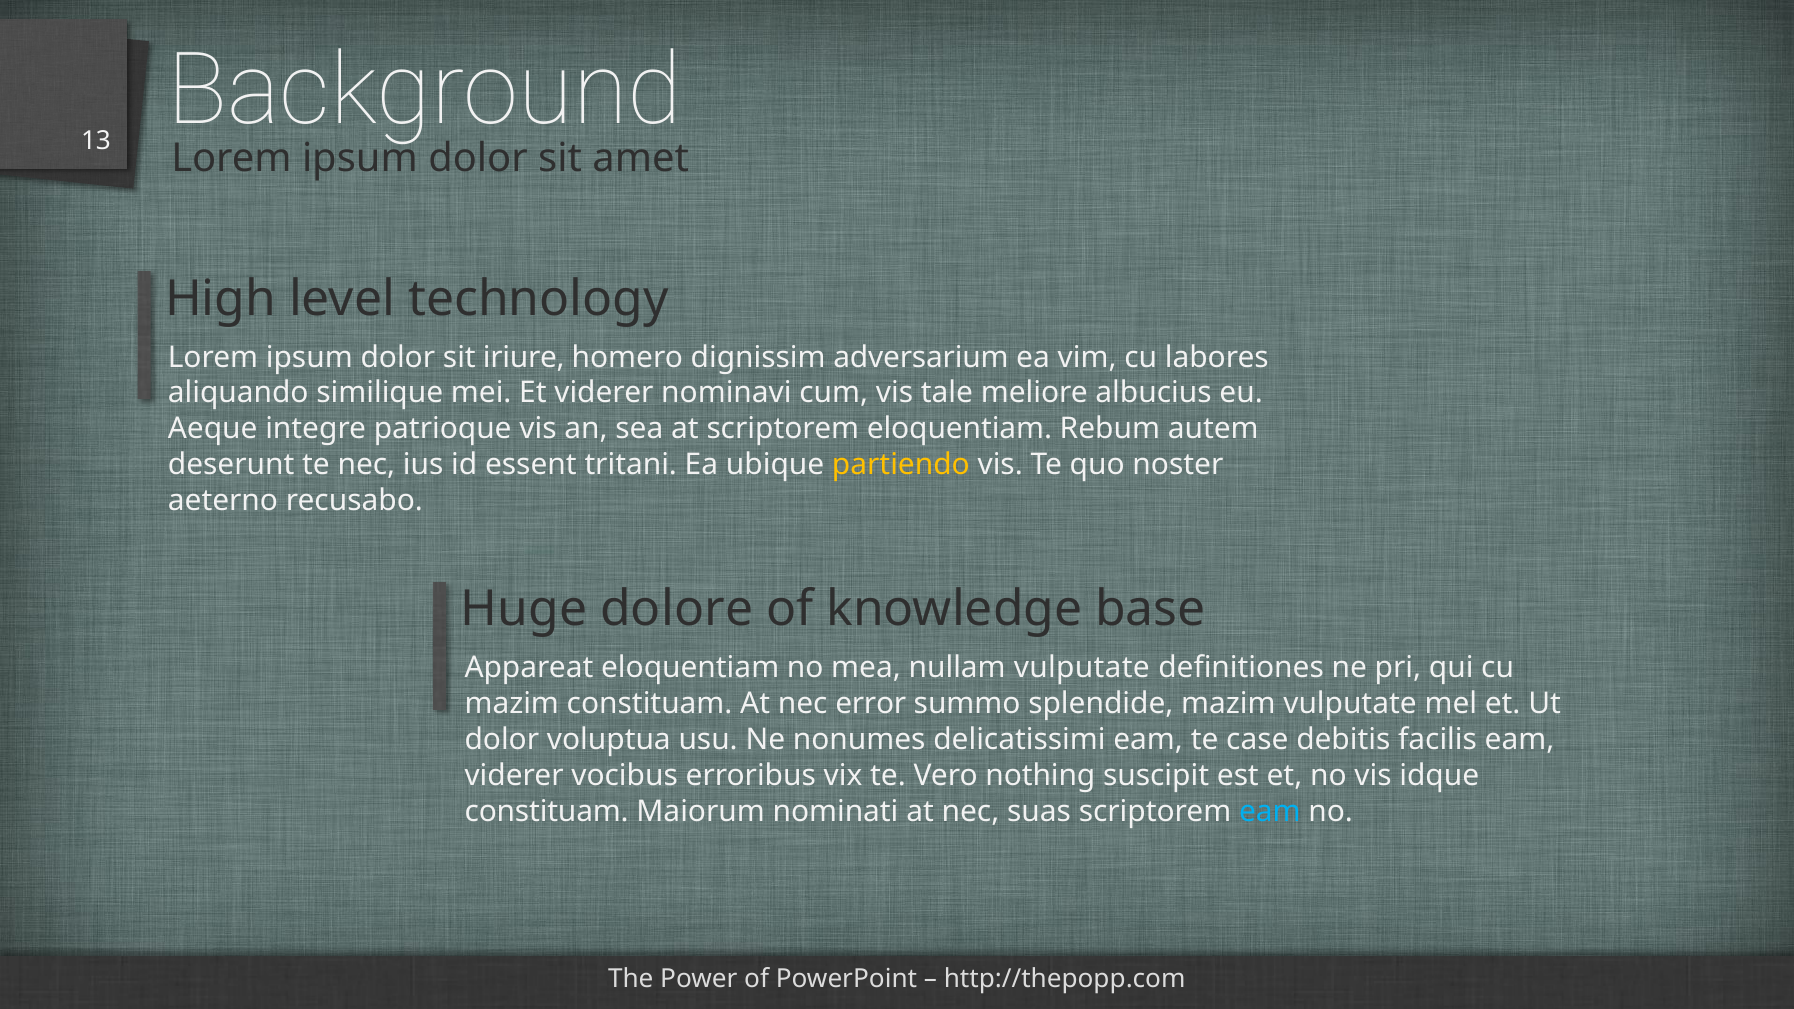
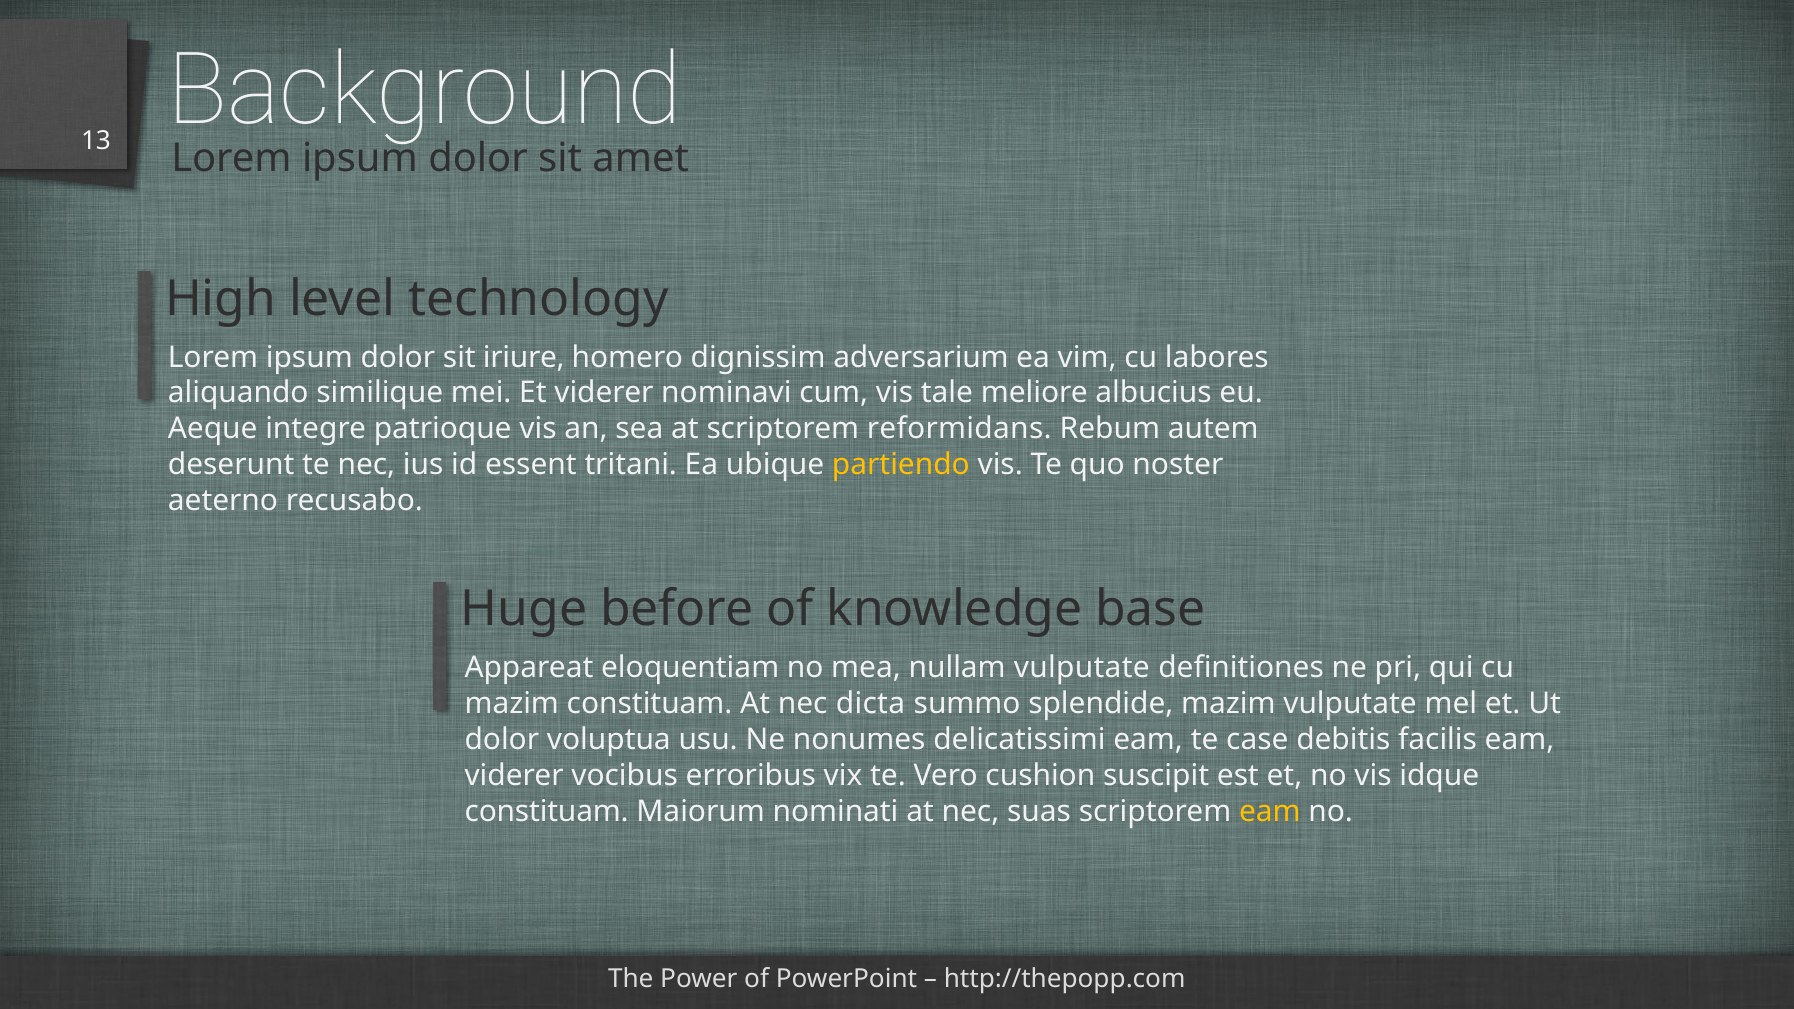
scriptorem eloquentiam: eloquentiam -> reformidans (959, 429)
dolore: dolore -> before (677, 610)
error: error -> dicta (870, 704)
nothing: nothing -> cushion (1040, 776)
eam colour: light blue -> yellow (1270, 812)
